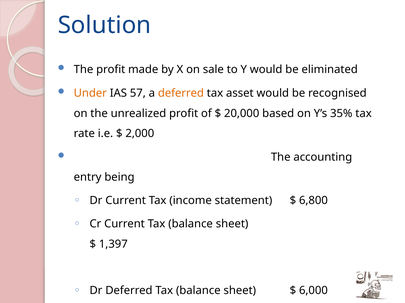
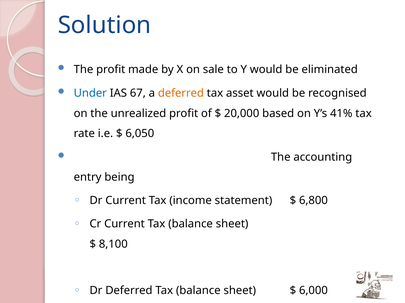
Under colour: orange -> blue (90, 93)
57: 57 -> 67 (138, 93)
35%: 35% -> 41% (341, 114)
2,000: 2,000 -> 6,050 (140, 134)
1,397: 1,397 -> 8,100 (113, 245)
